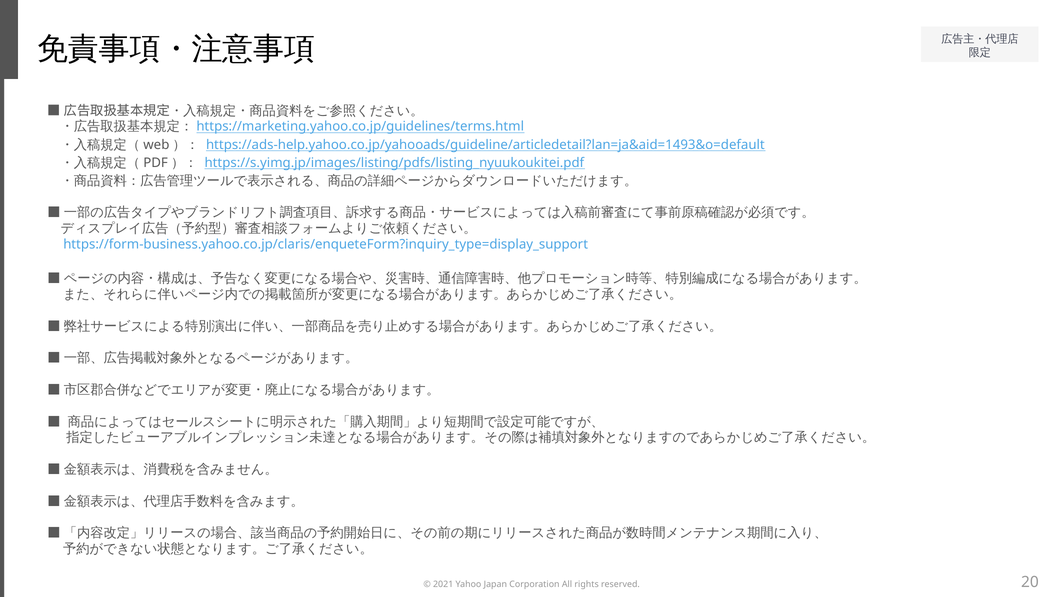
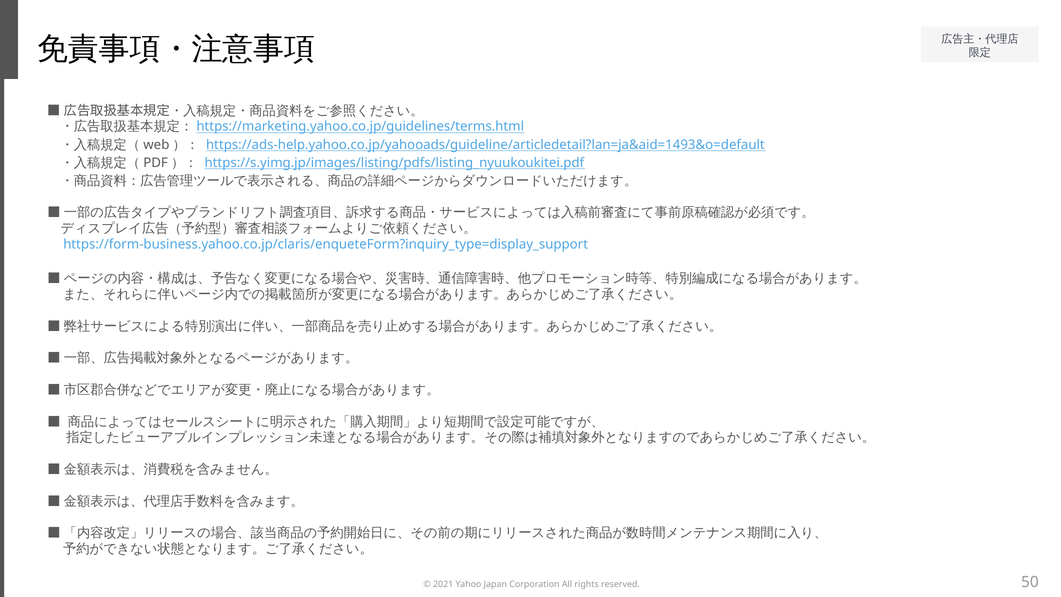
20: 20 -> 50 (1030, 582)
